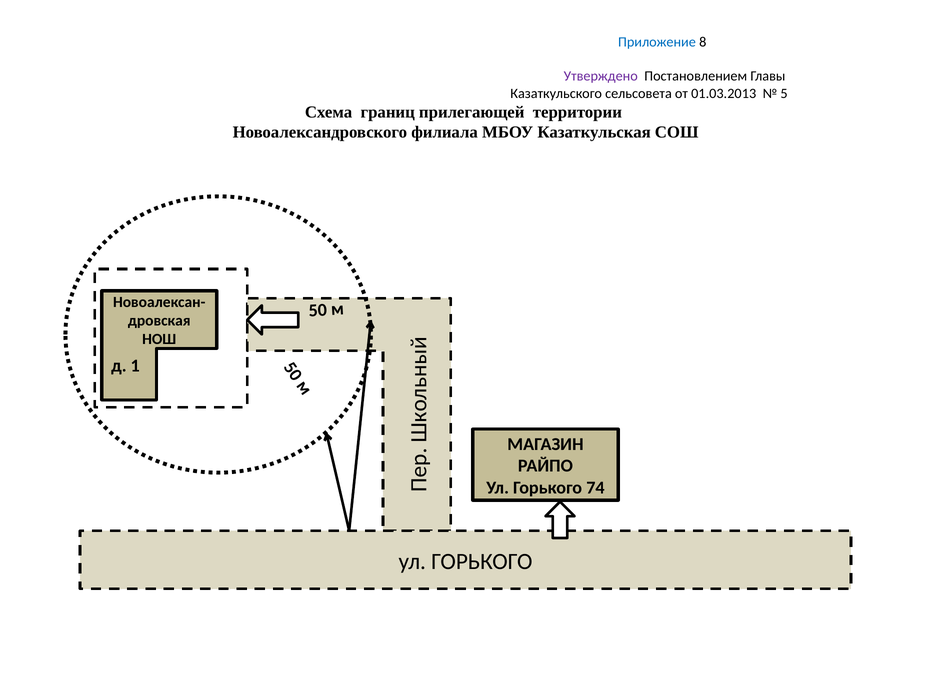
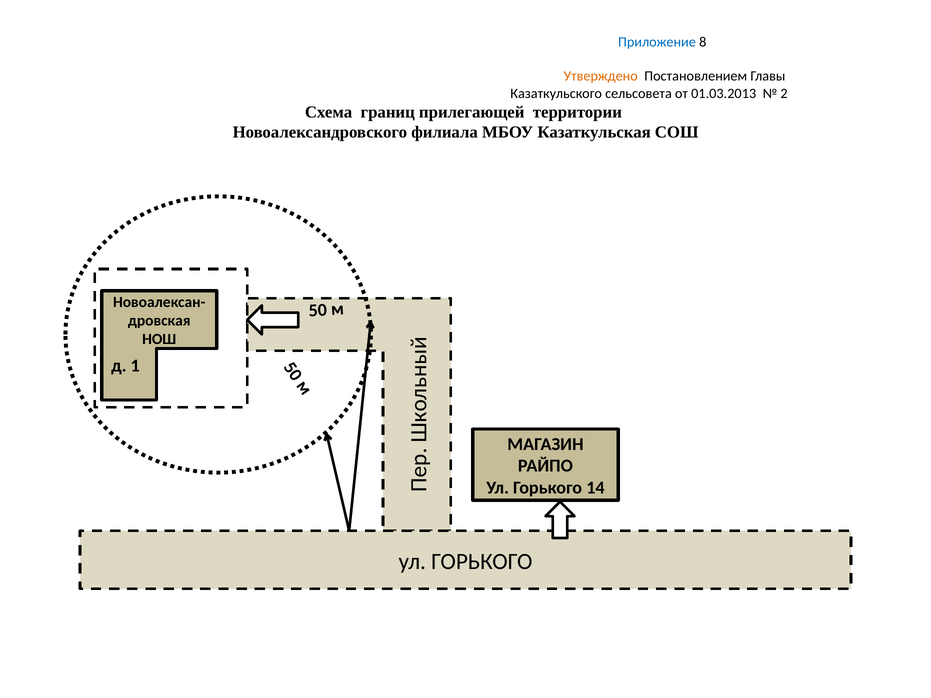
Утверждено colour: purple -> orange (601, 76)
5: 5 -> 2 (784, 93)
74: 74 -> 14 (595, 488)
